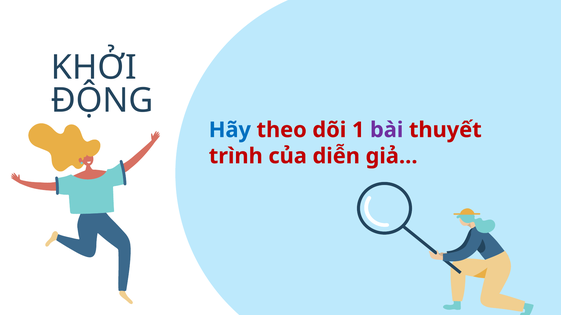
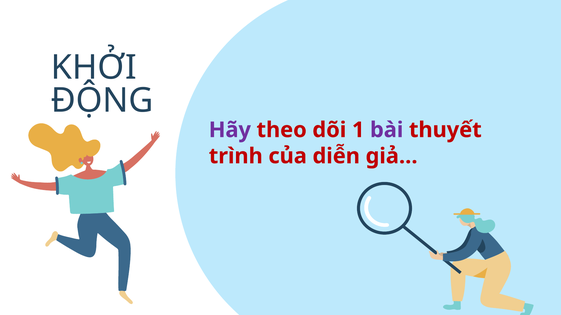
Hãy colour: blue -> purple (230, 130)
